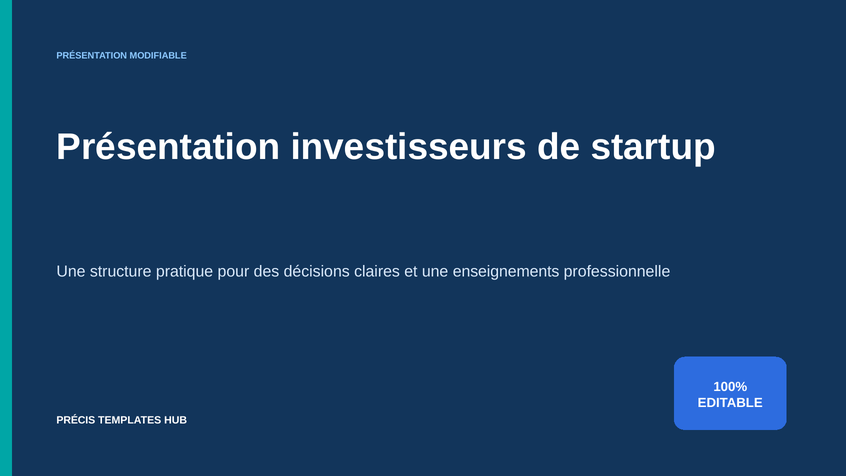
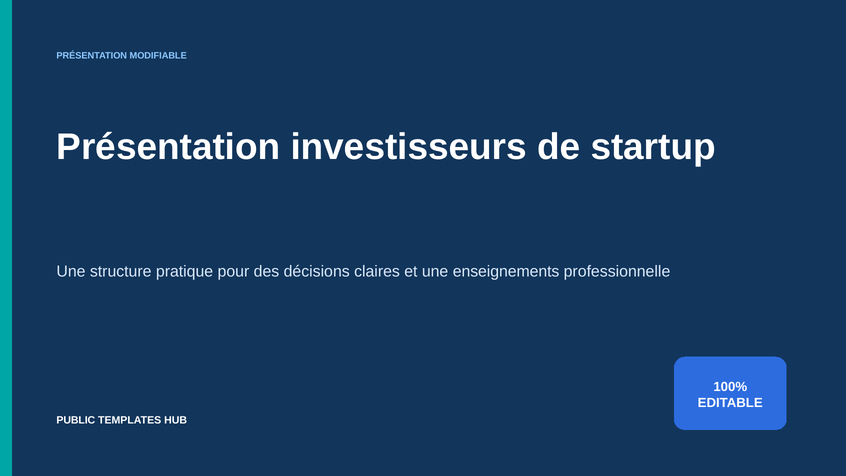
PRÉCIS: PRÉCIS -> PUBLIC (76, 420)
